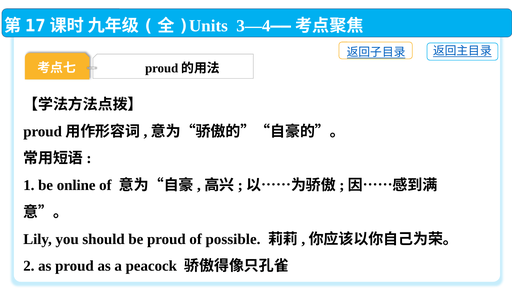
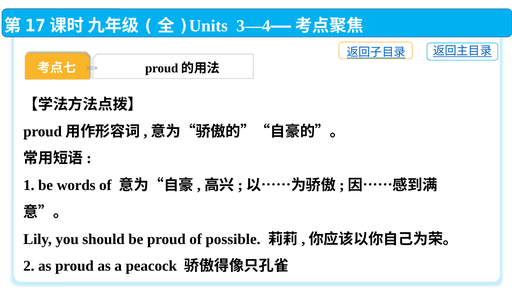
online: online -> words (76, 185)
